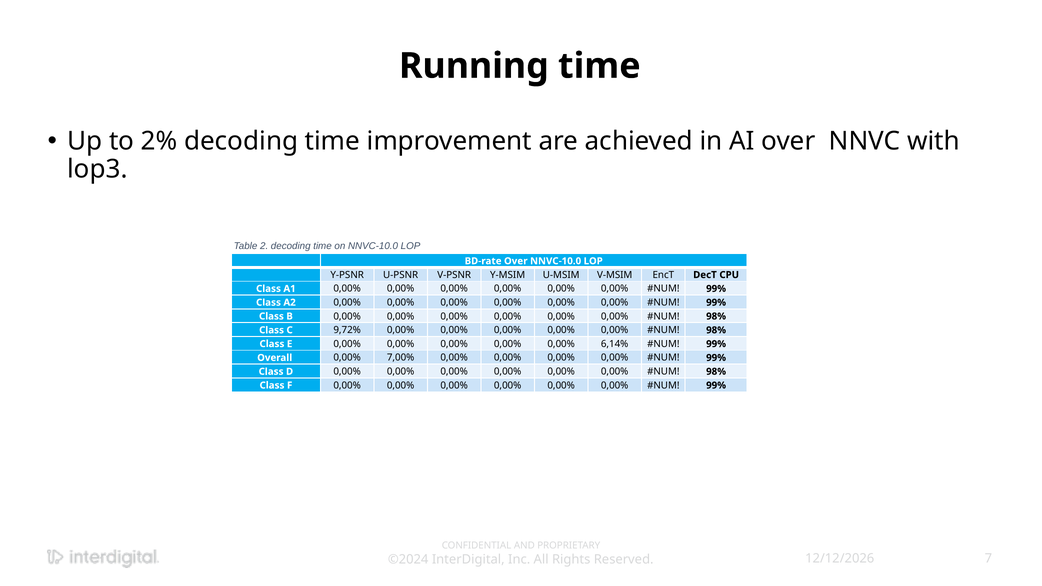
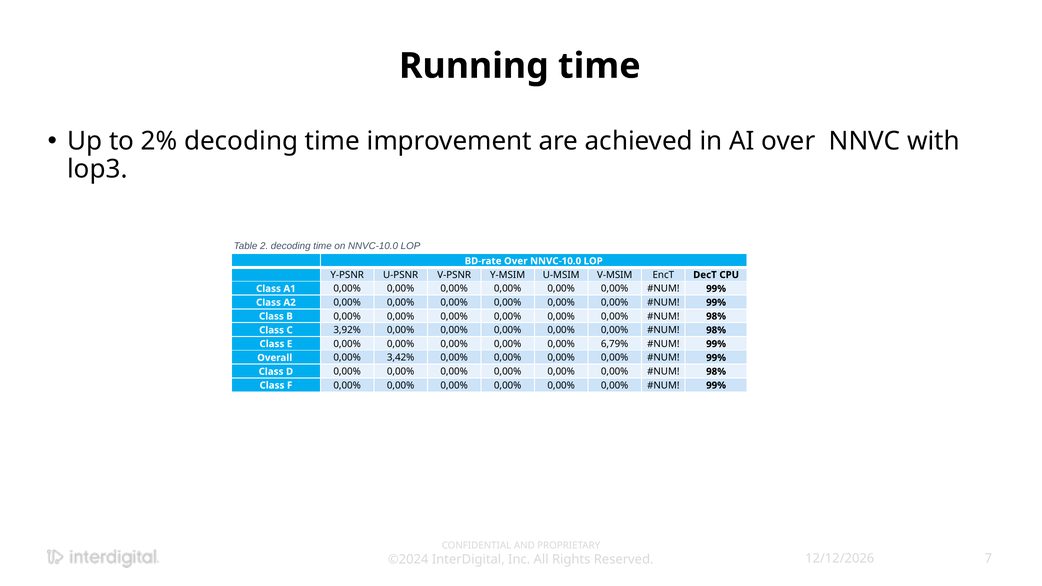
9,72%: 9,72% -> 3,92% (347, 330)
6,14%: 6,14% -> 6,79% (615, 344)
7,00%: 7,00% -> 3,42% (401, 358)
